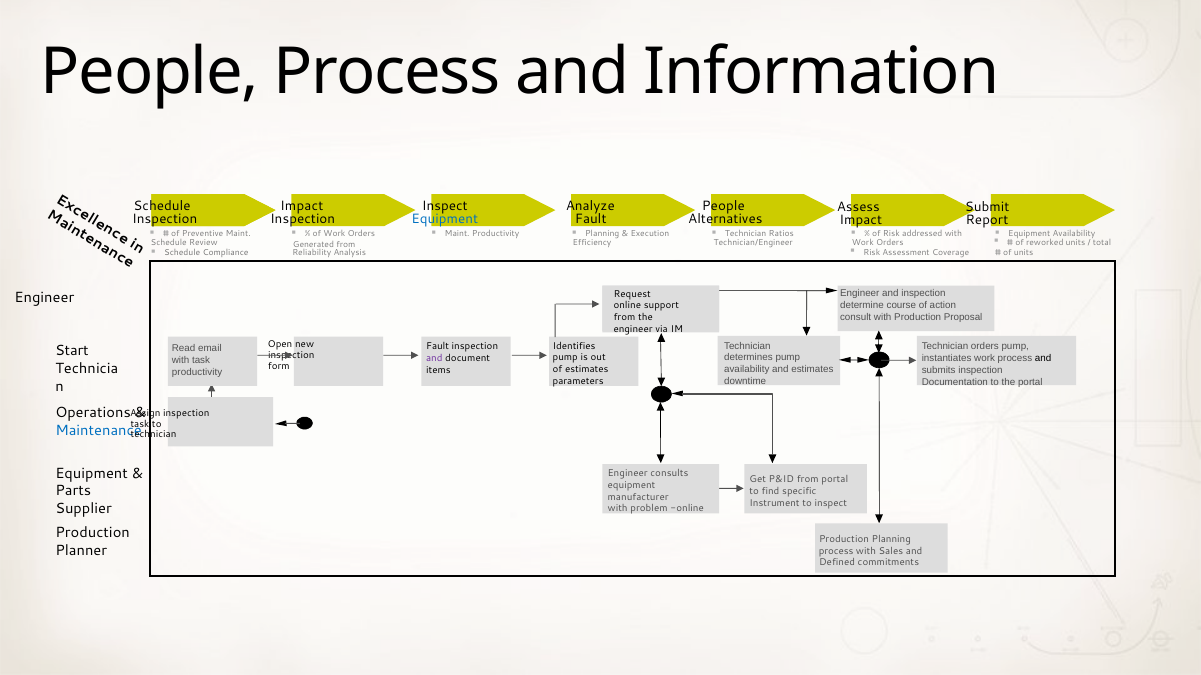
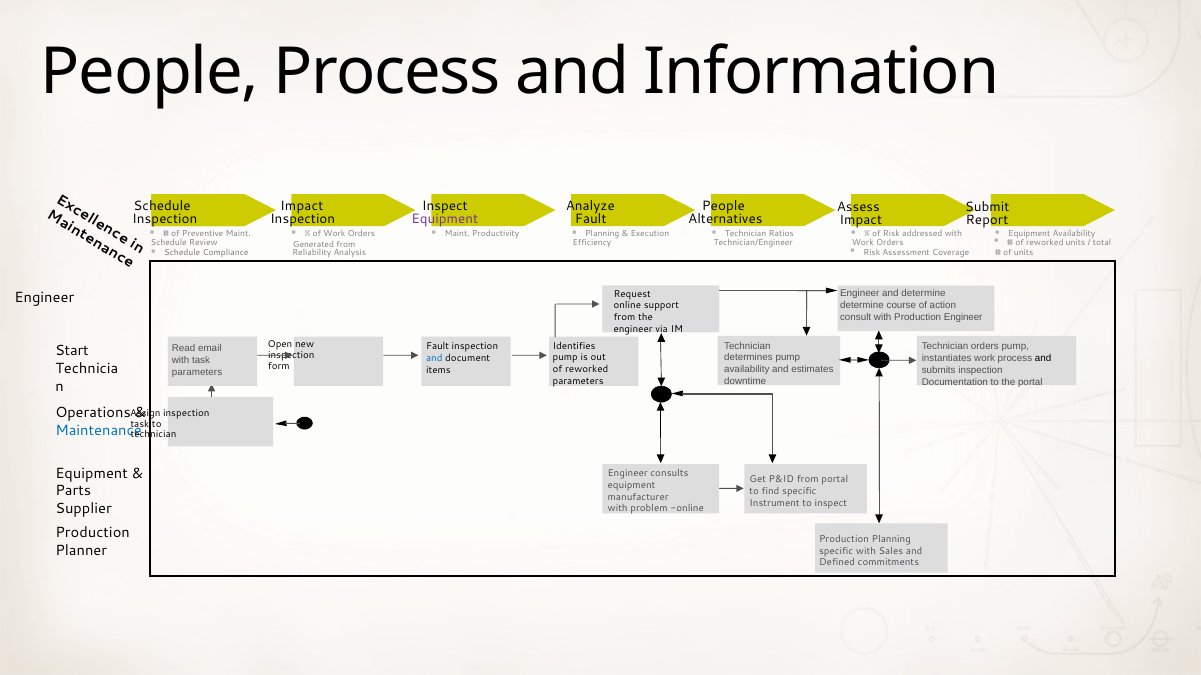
Equipment colour: blue -> purple (445, 219)
and inspection: inspection -> determine (923, 294)
Production Proposal: Proposal -> Engineer (963, 317)
and colour: purple -> blue (434, 359)
estimates: estimates -> reworked (587, 370)
productivity: productivity -> parameters (197, 372)
process: process -> specific (836, 551)
